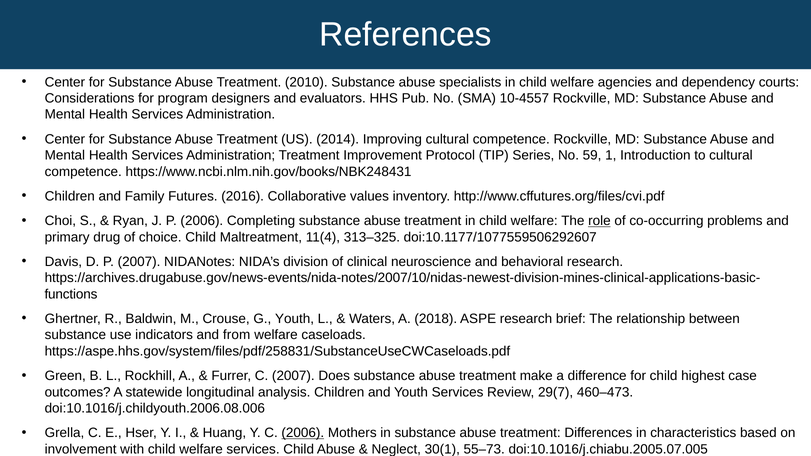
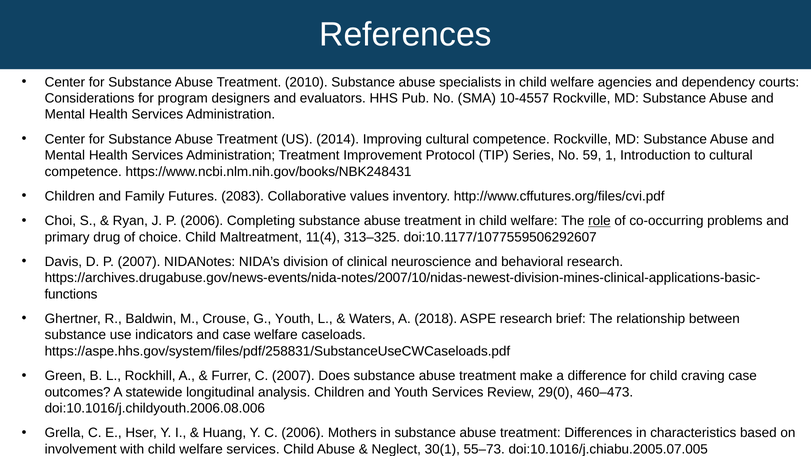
2016: 2016 -> 2083 (243, 196)
and from: from -> case (237, 335)
highest: highest -> craving (703, 376)
29(7: 29(7 -> 29(0 (556, 392)
2006 underline: present -> none (303, 433)
